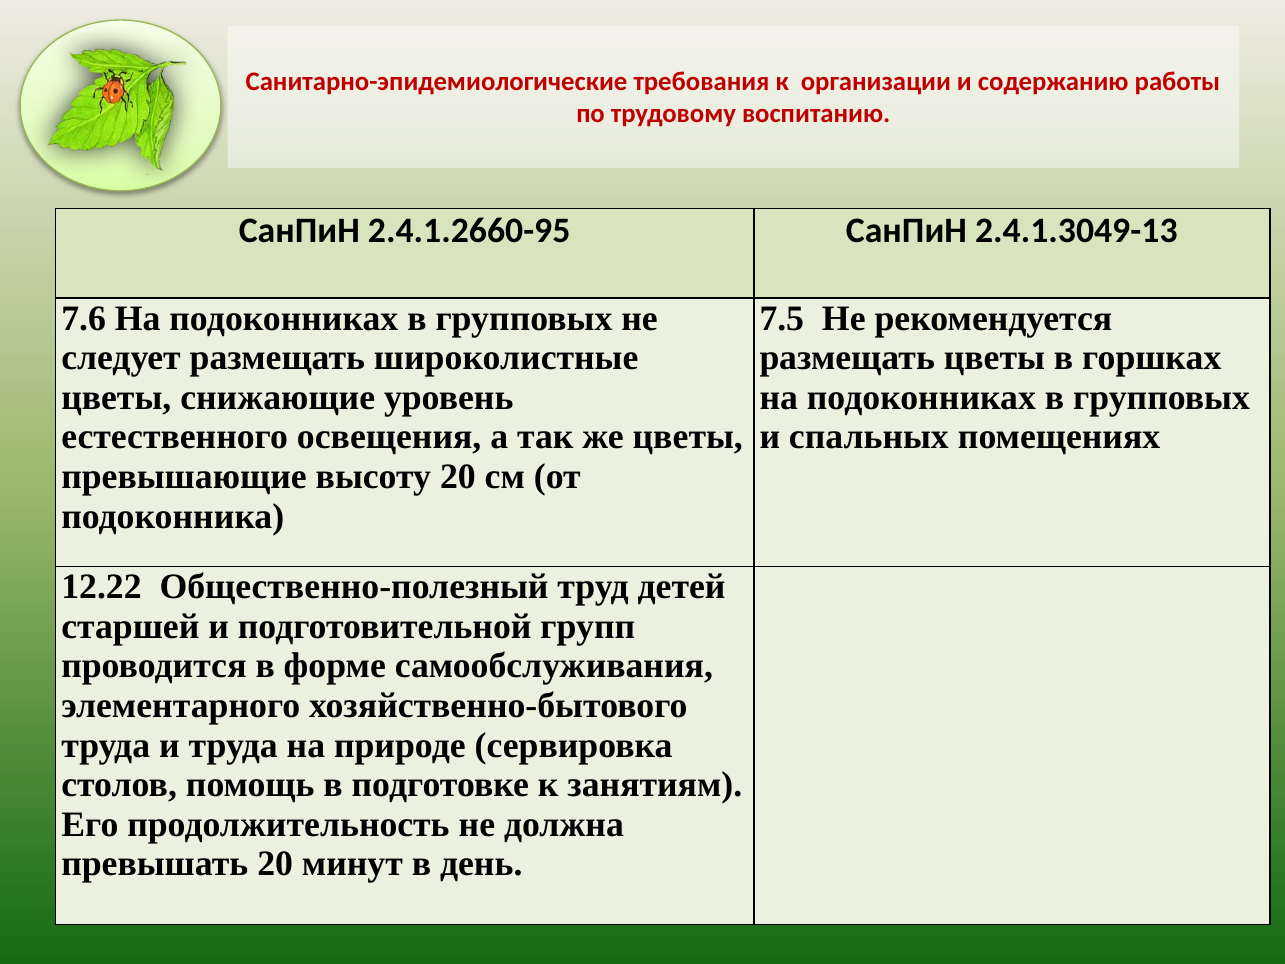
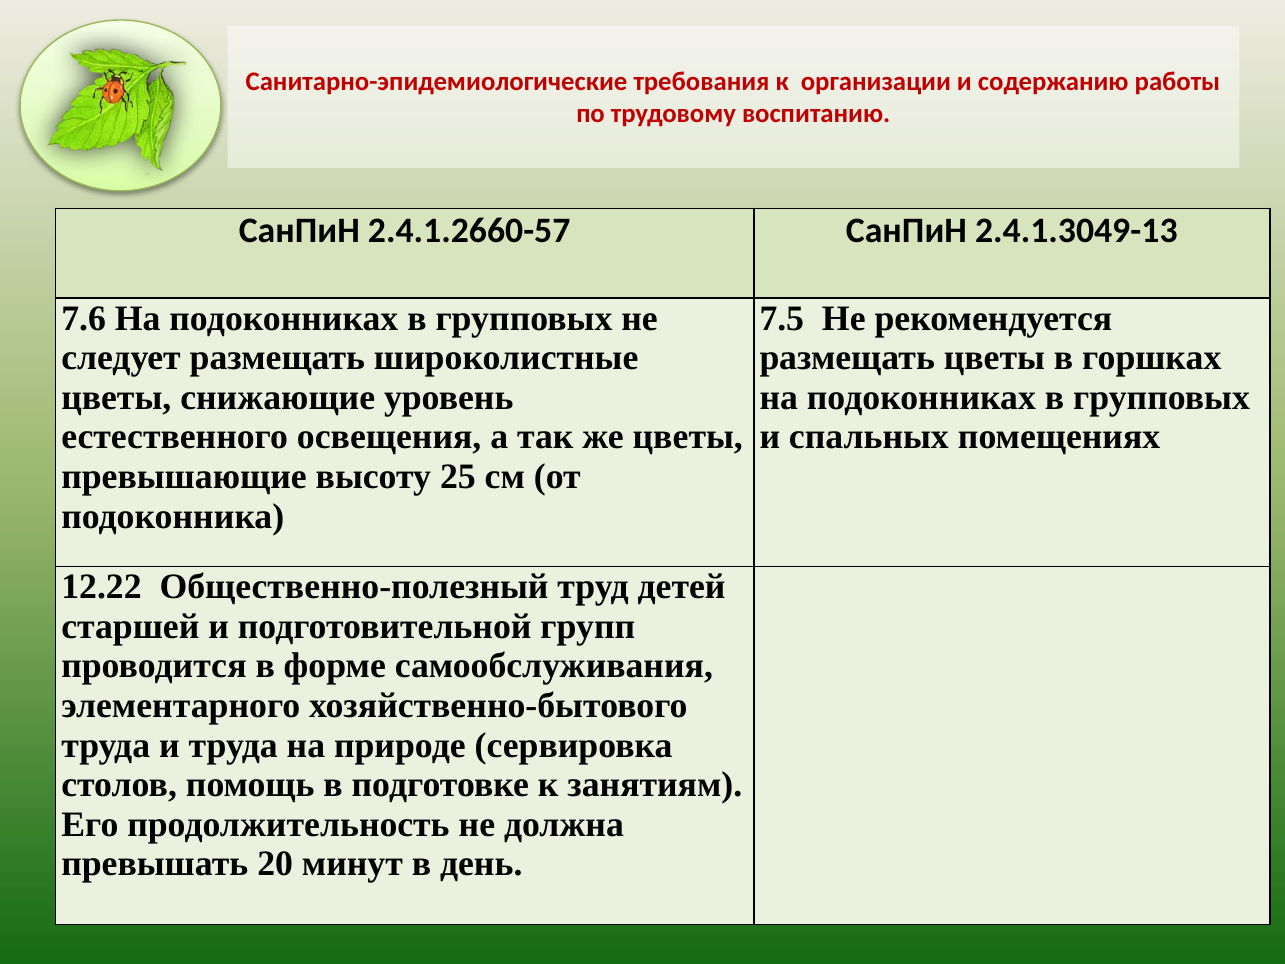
2.4.1.2660-95: 2.4.1.2660-95 -> 2.4.1.2660-57 (469, 231)
высоту 20: 20 -> 25 (458, 477)
